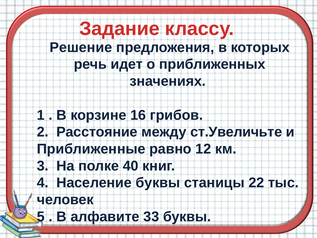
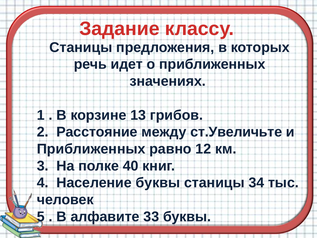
Решение: Решение -> Станицы (81, 47)
16: 16 -> 13 (138, 115)
Приближенные: Приближенные -> Приближенных (91, 149)
22: 22 -> 34 (256, 183)
